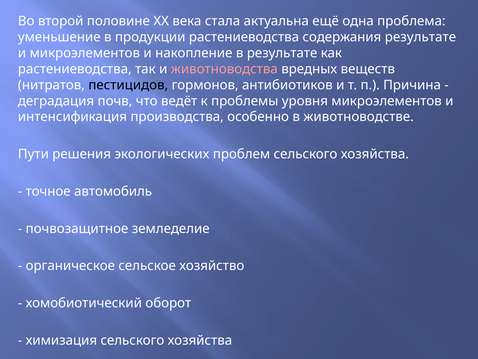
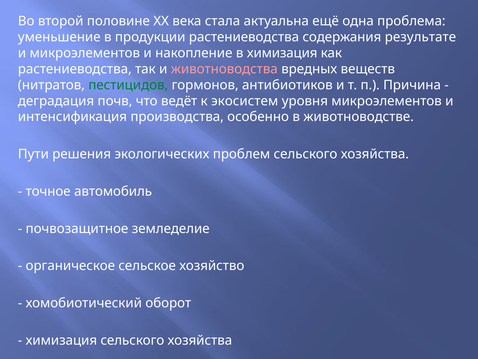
в результате: результате -> химизация (282, 53)
пестицидов colour: black -> green (128, 85)
проблемы: проблемы -> экосистем (245, 101)
